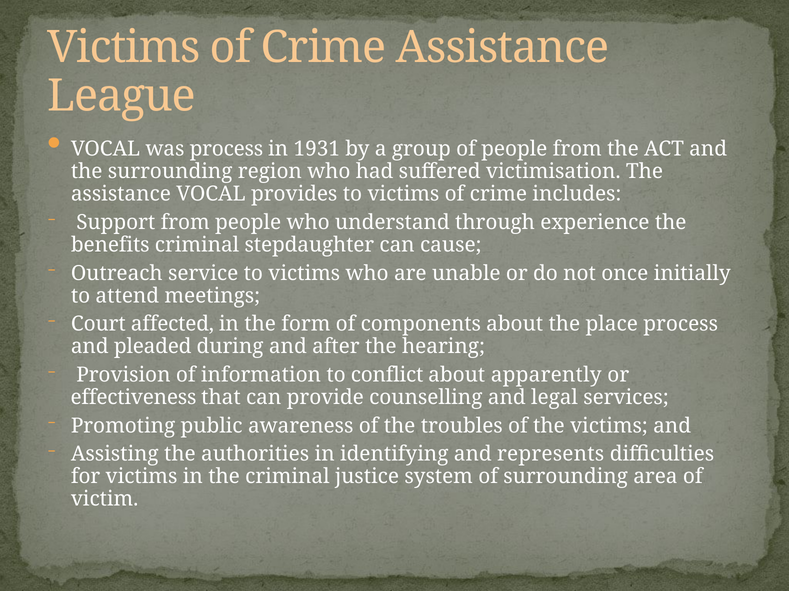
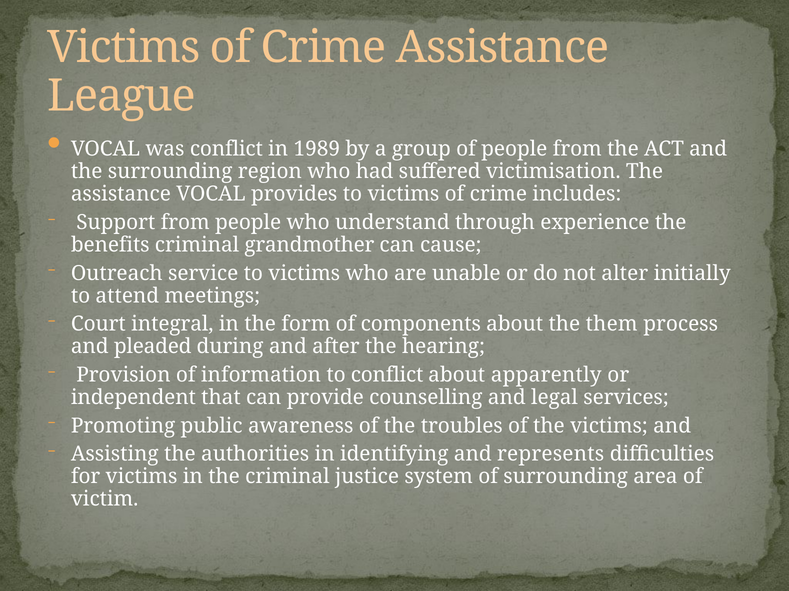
was process: process -> conflict (226, 149)
1931: 1931 -> 1989 (317, 149)
stepdaughter: stepdaughter -> grandmother (309, 245)
once: once -> alter (625, 274)
affected: affected -> integral (172, 324)
place: place -> them (612, 324)
effectiveness: effectiveness -> independent (133, 398)
